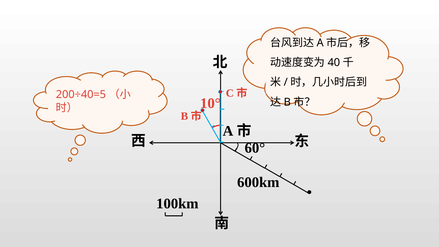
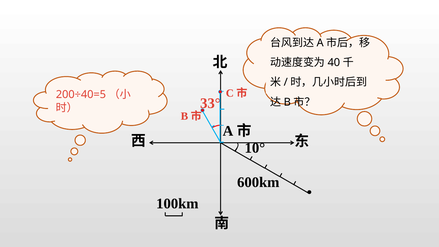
10°: 10° -> 33° (210, 103)
60°: 60° -> 10° (255, 148)
